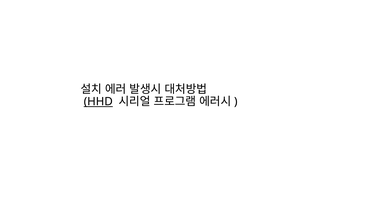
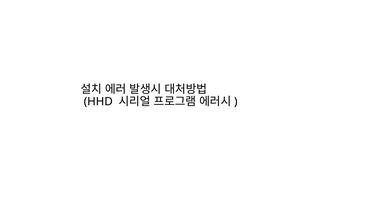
HHD underline: present -> none (98, 102)
